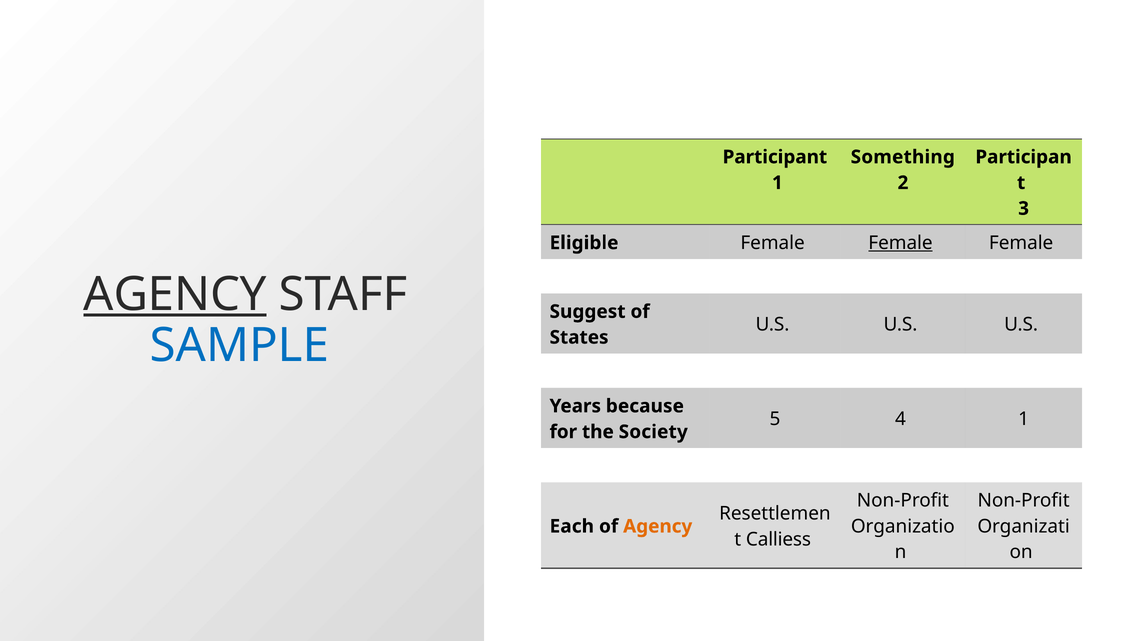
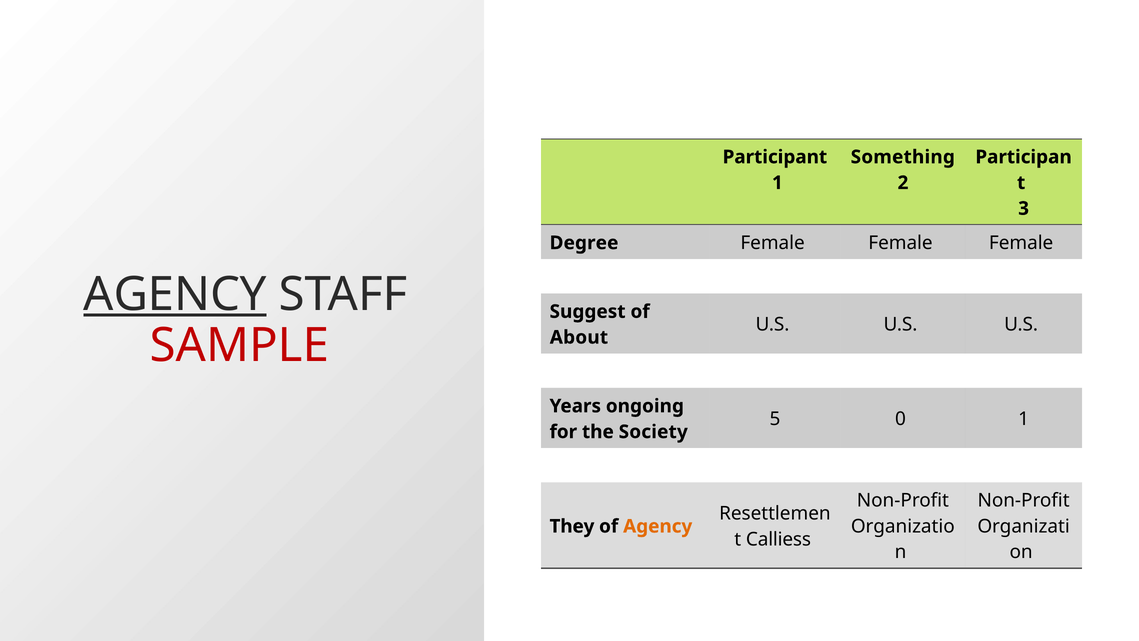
Eligible: Eligible -> Degree (584, 243)
Female underline: present -> none (901, 243)
SAMPLE colour: blue -> red (239, 346)
States: States -> About (579, 337)
because: because -> ongoing (645, 406)
4: 4 -> 0 (901, 419)
Each: Each -> They (572, 526)
